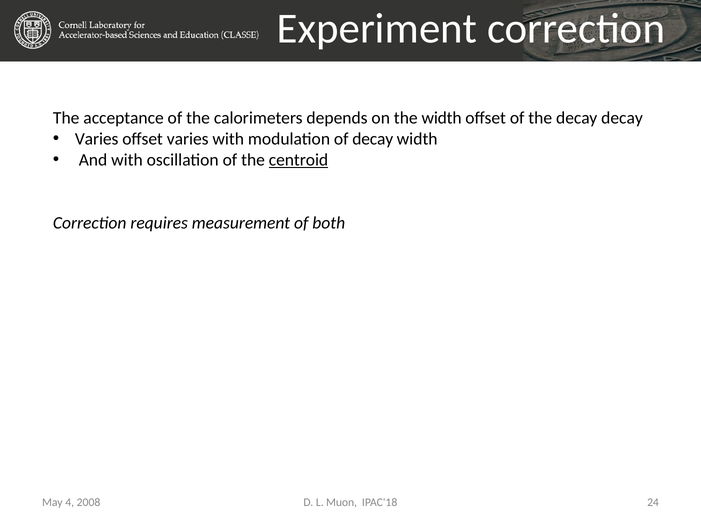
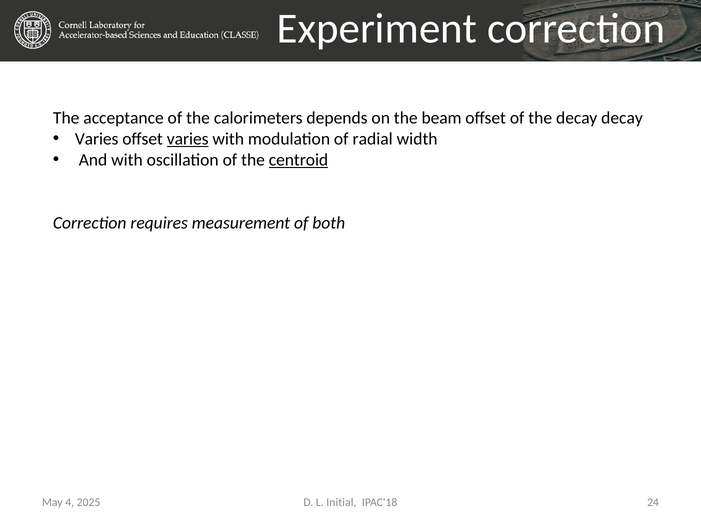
the width: width -> beam (442, 118)
varies underline: none -> present (188, 139)
of decay: decay -> radial (373, 139)
Muon: Muon -> Initial (341, 502)
2008: 2008 -> 2025 (89, 502)
